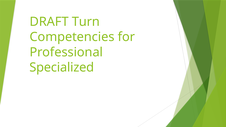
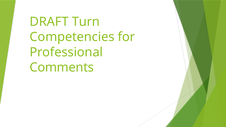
Specialized: Specialized -> Comments (62, 67)
